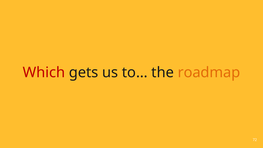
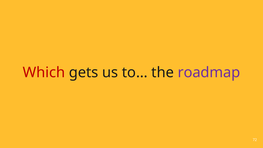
roadmap colour: orange -> purple (209, 73)
